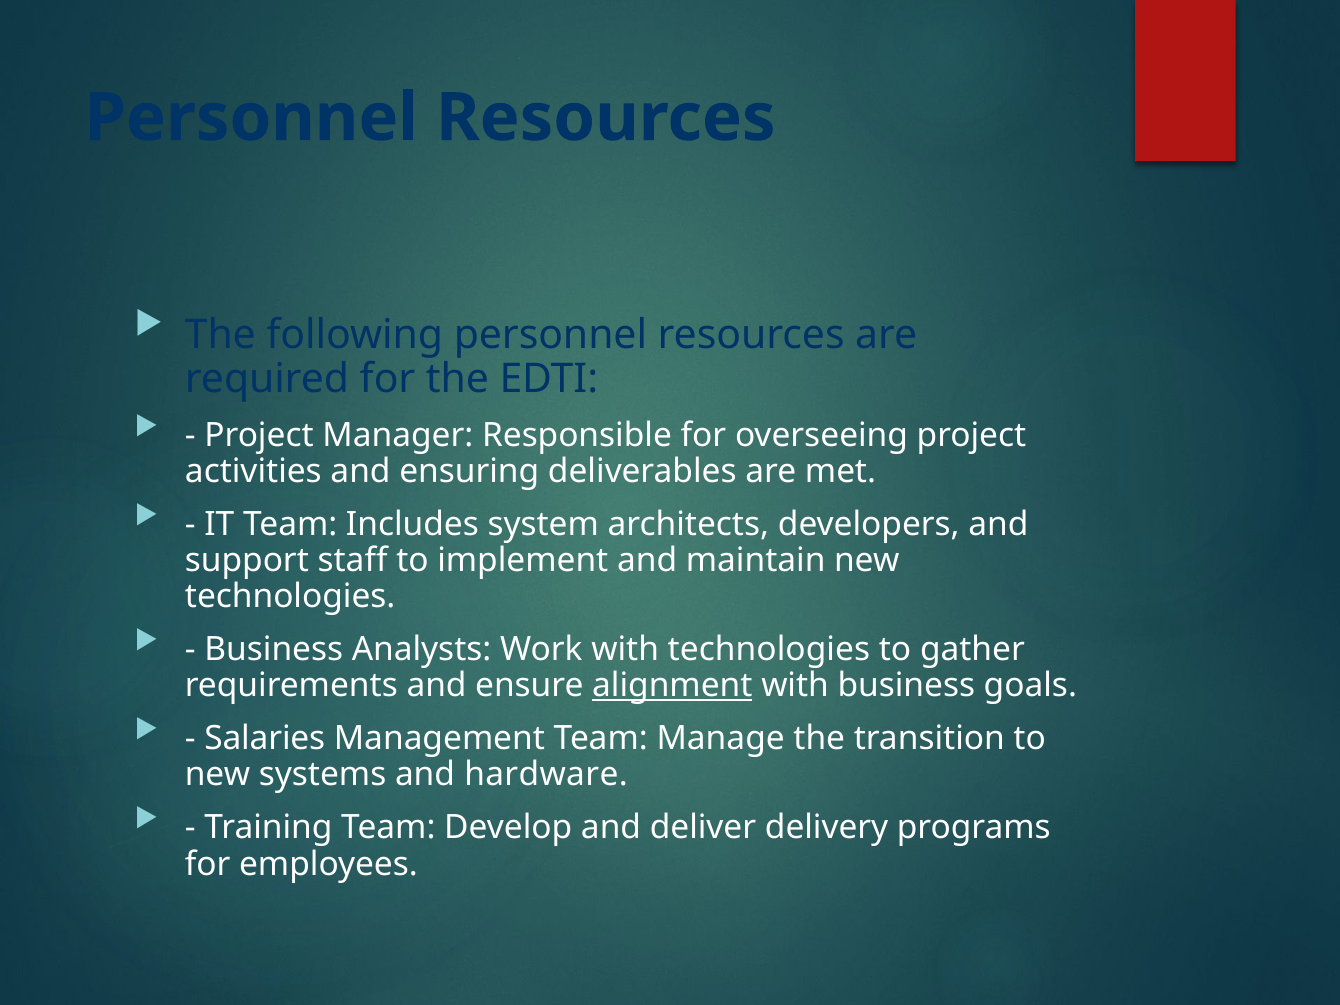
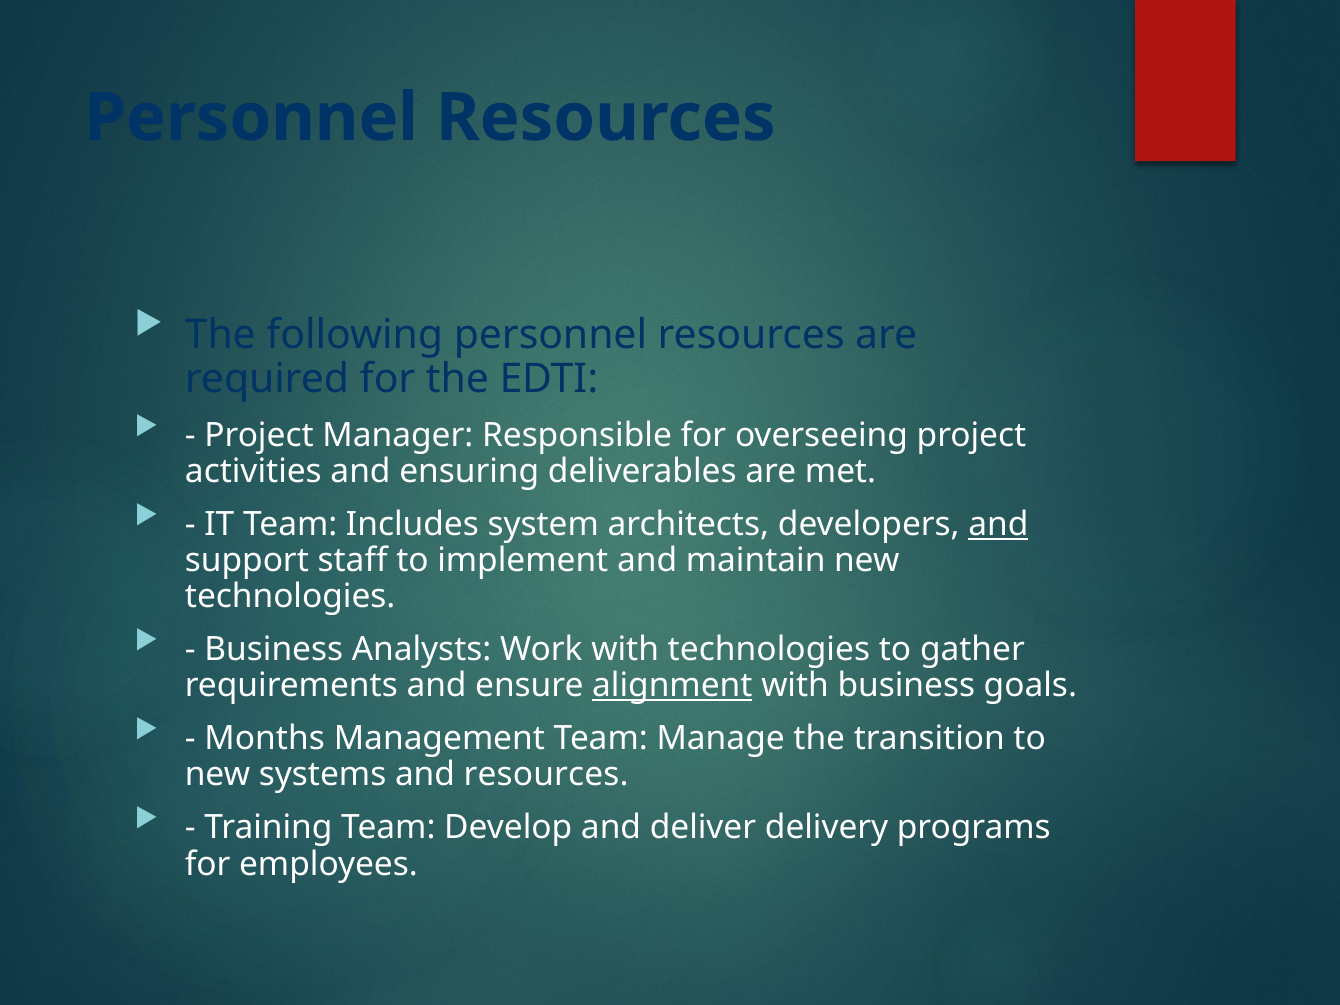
and underline: none -> present (998, 524)
Salaries: Salaries -> Months (265, 739)
and hardware: hardware -> resources (546, 775)
